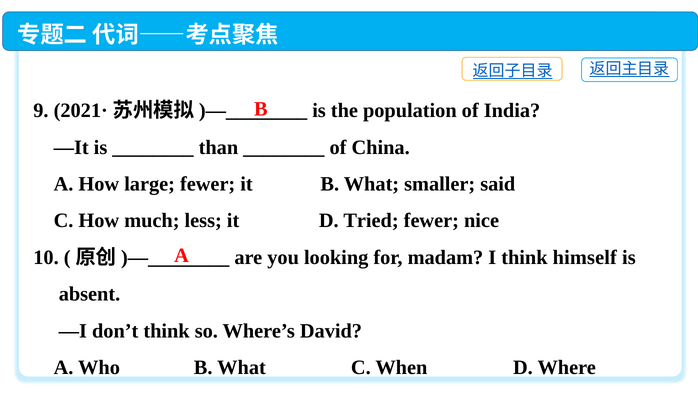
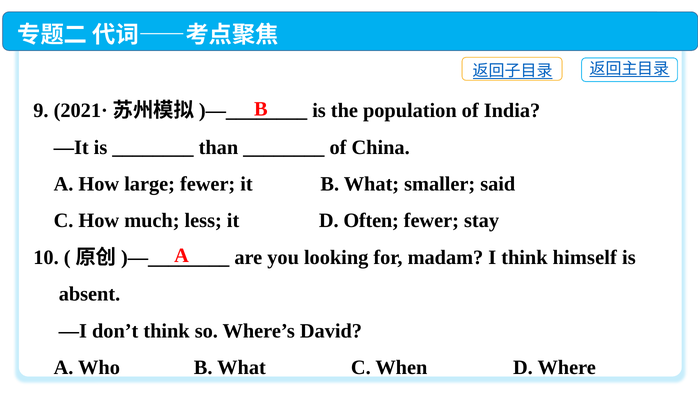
Tried: Tried -> Often (371, 221)
nice: nice -> stay (482, 221)
